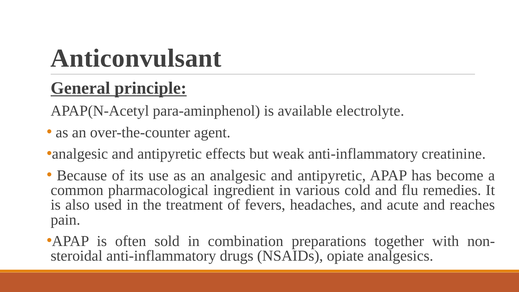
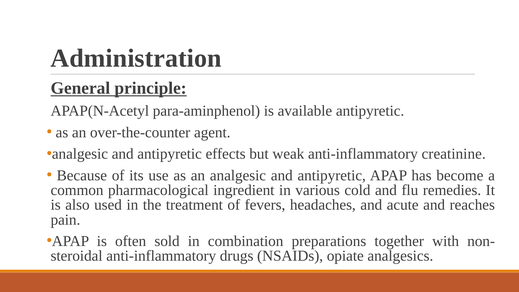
Anticonvulsant: Anticonvulsant -> Administration (136, 58)
available electrolyte: electrolyte -> antipyretic (370, 111)
